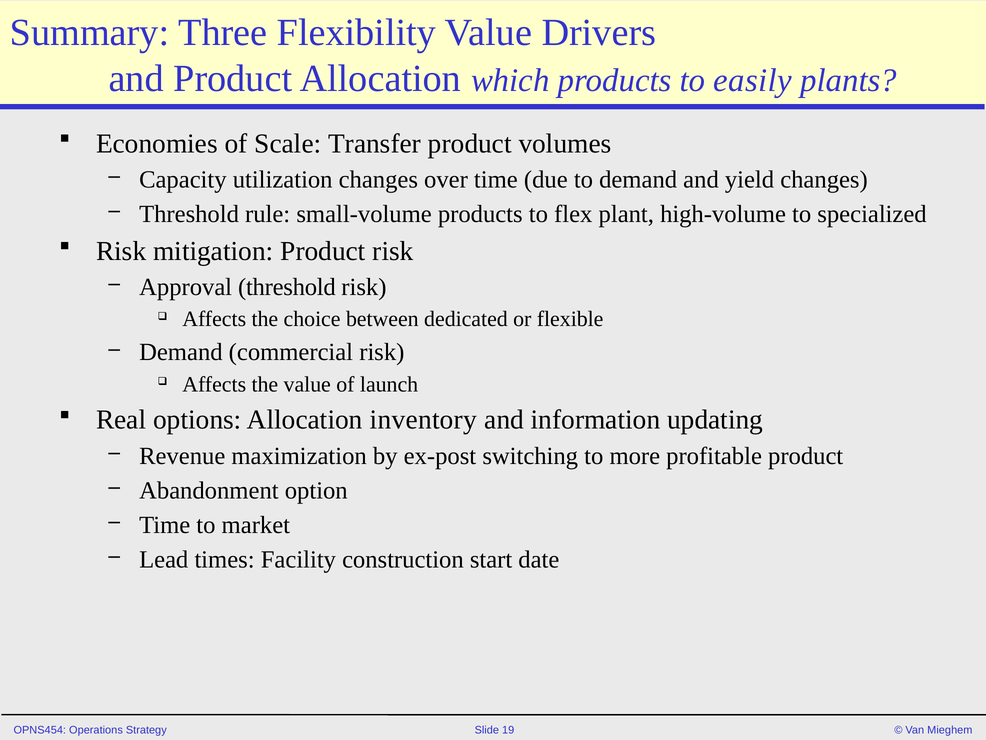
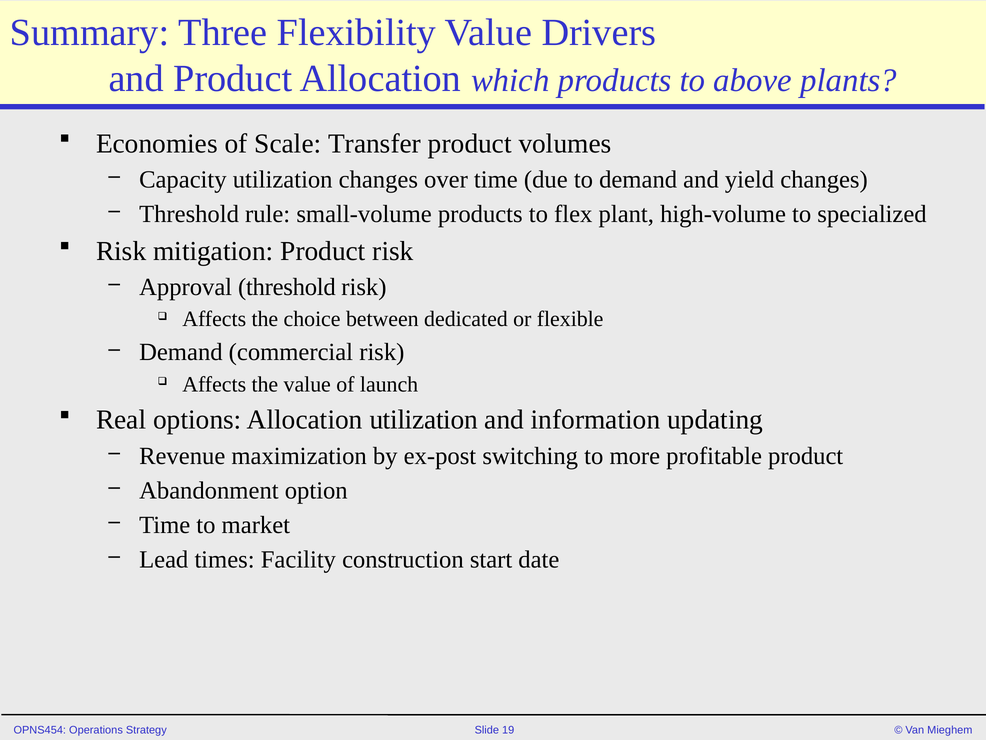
easily: easily -> above (753, 80)
Allocation inventory: inventory -> utilization (424, 420)
